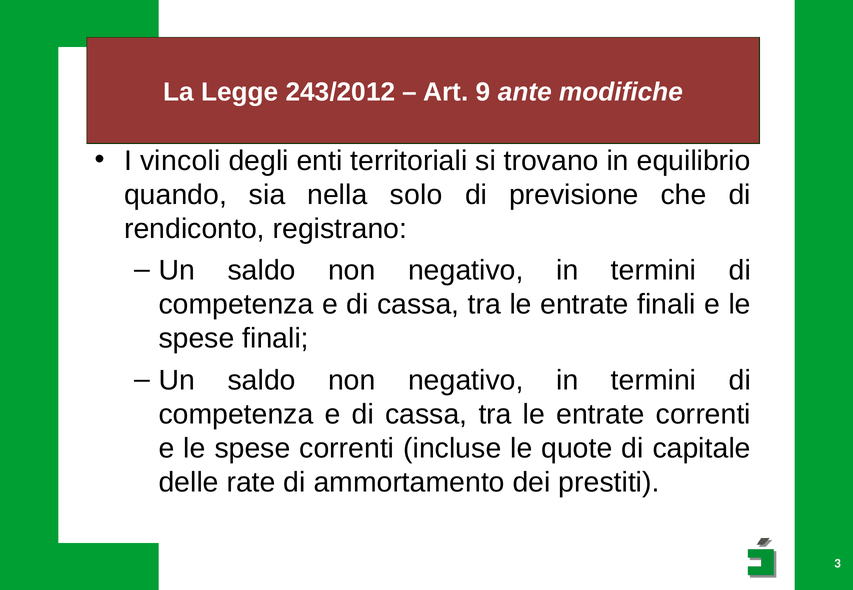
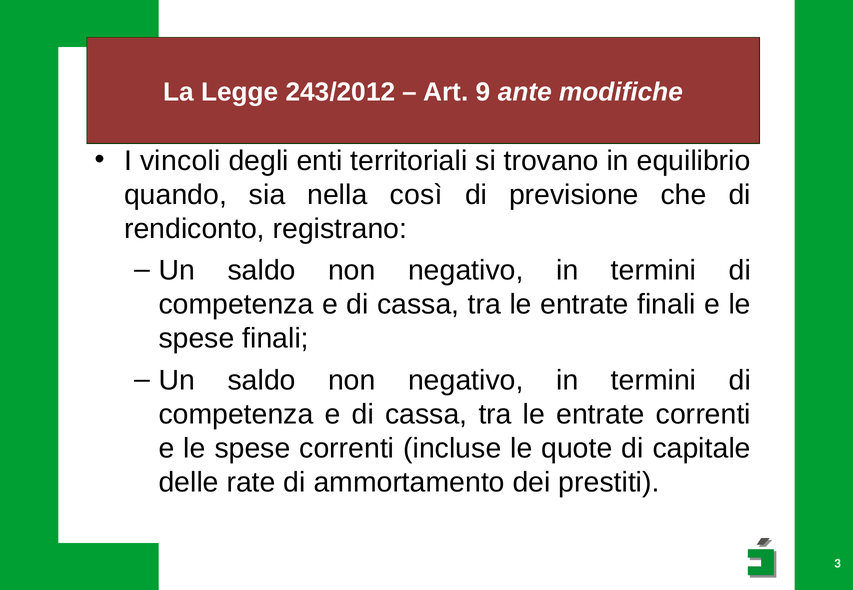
solo: solo -> così (416, 195)
